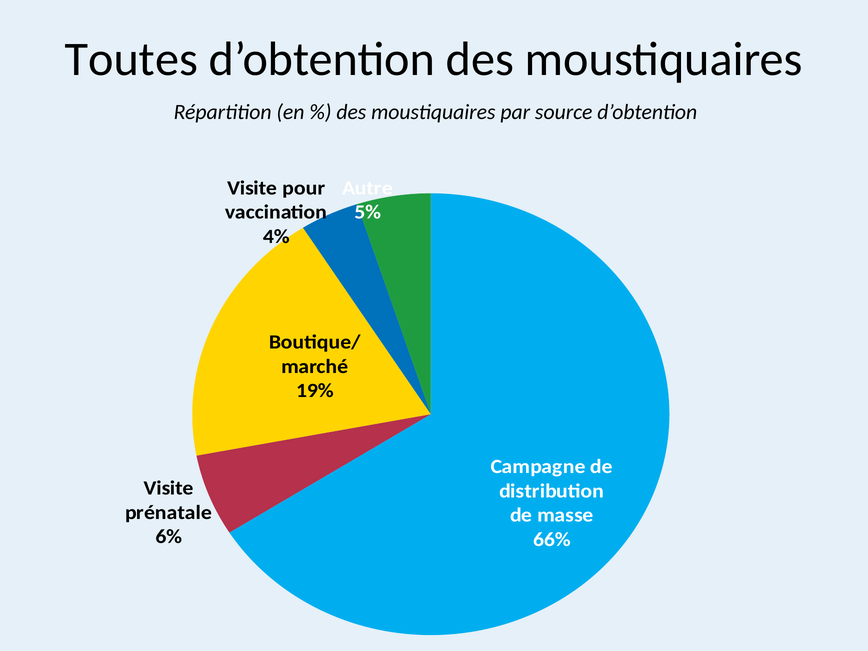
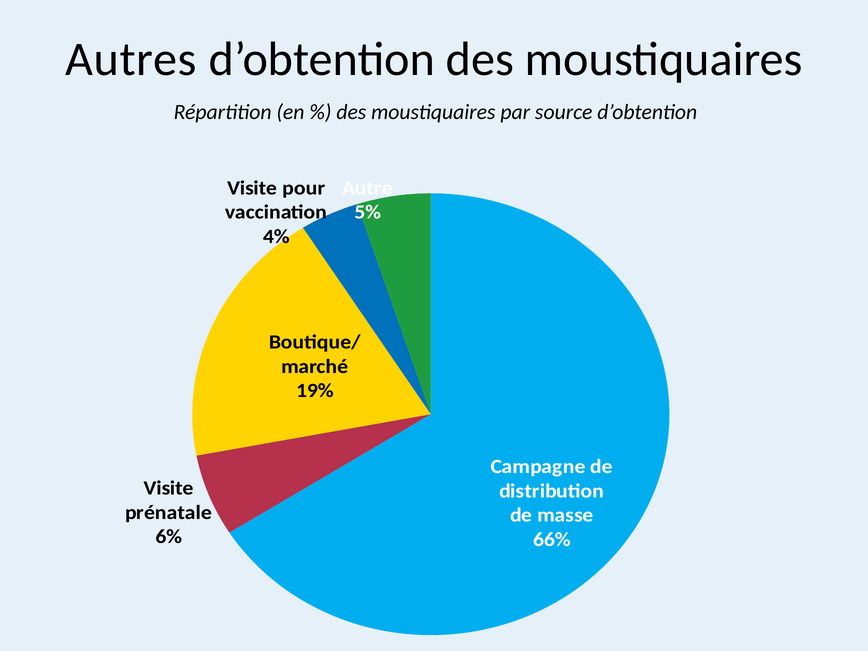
Toutes: Toutes -> Autres (131, 59)
